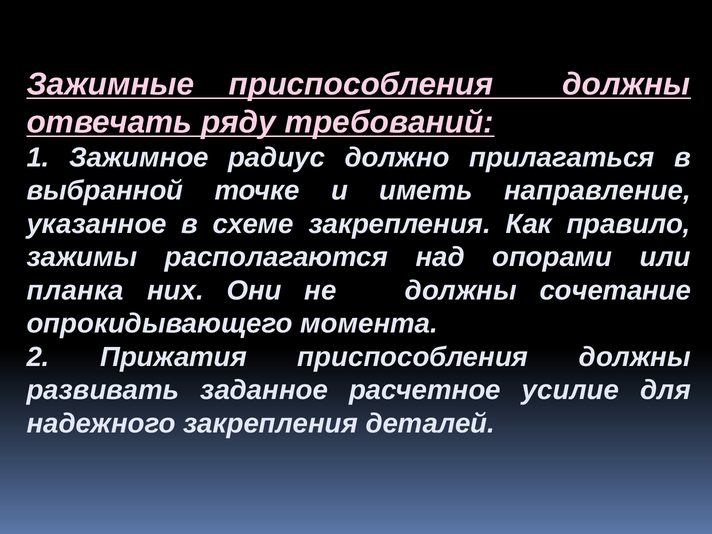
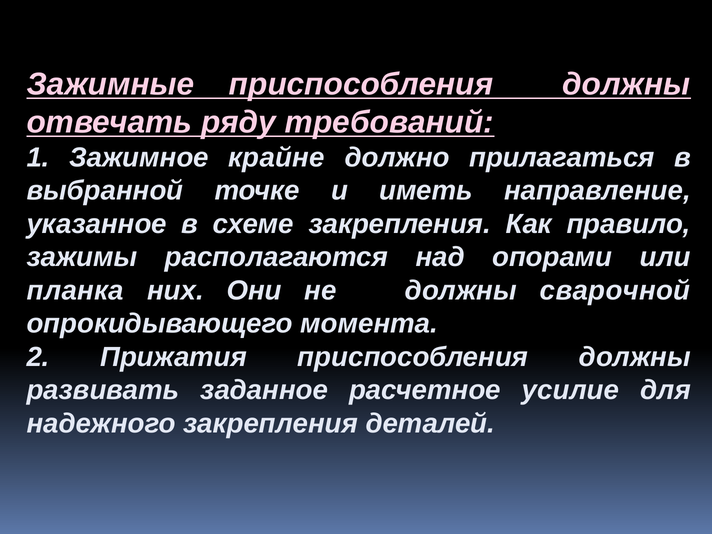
радиус: радиус -> крайне (277, 158)
сочетание: сочетание -> сварочной (615, 291)
